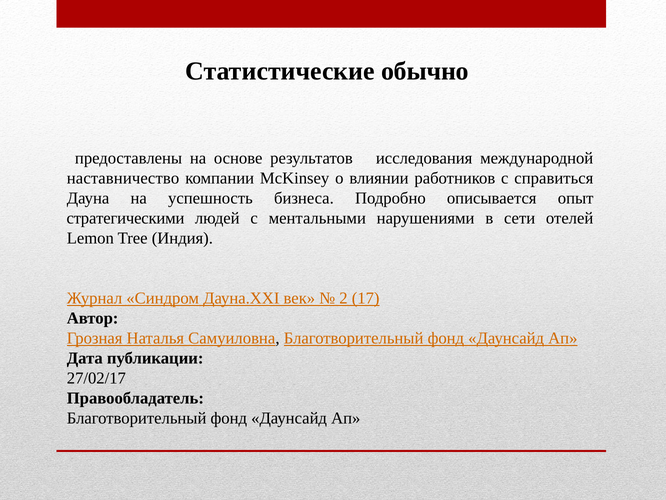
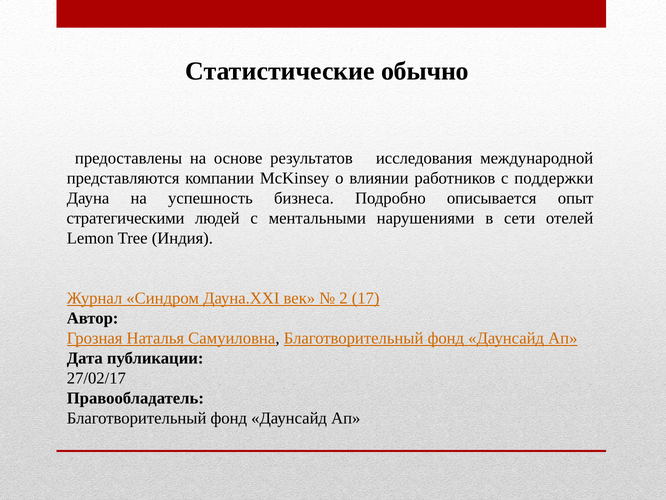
наставничество: наставничество -> представляются (123, 178)
справиться: справиться -> поддержки (554, 178)
